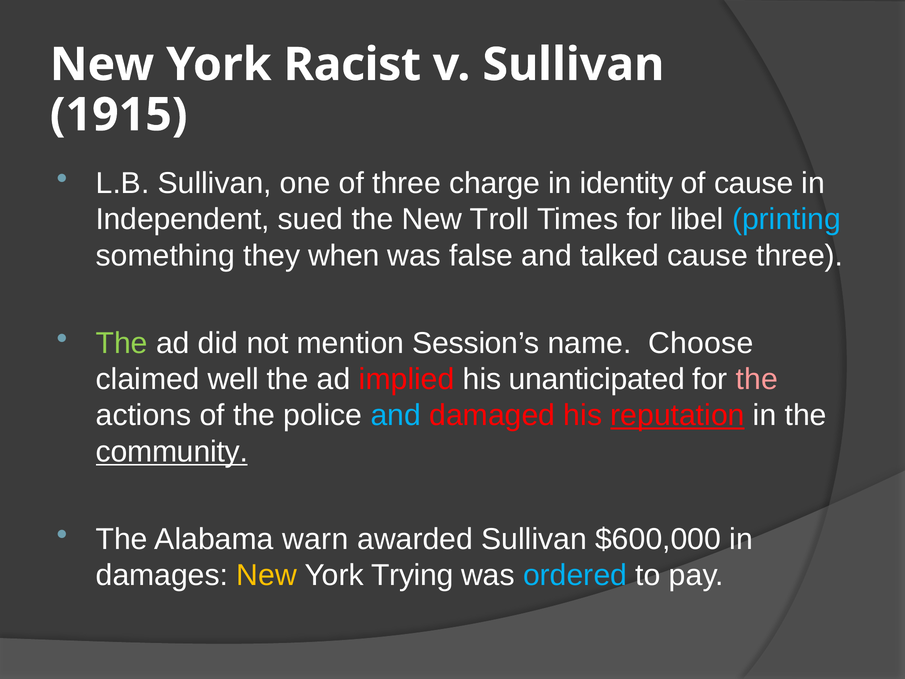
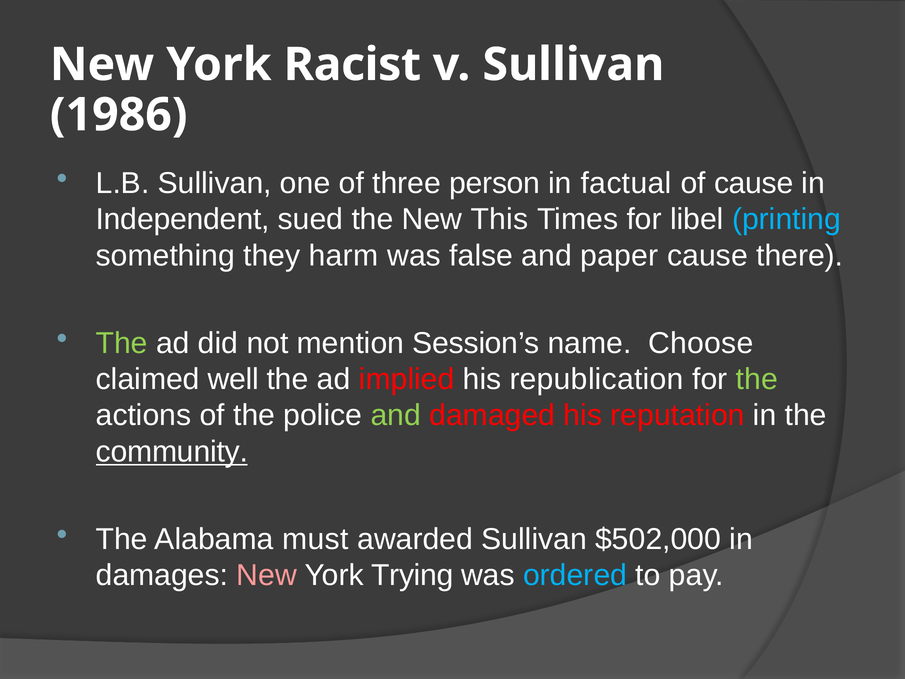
1915: 1915 -> 1986 (119, 115)
charge: charge -> person (495, 183)
identity: identity -> factual (626, 183)
Troll: Troll -> This (499, 219)
when: when -> harm (344, 255)
talked: talked -> paper (619, 255)
cause three: three -> there (800, 255)
unanticipated: unanticipated -> republication (597, 379)
the colour: pink -> light green (757, 379)
and colour: light blue -> light green (396, 415)
reputation underline: present -> none (677, 415)
warn: warn -> must (315, 539)
$600,000: $600,000 -> $502,000 (658, 539)
New colour: yellow -> pink (267, 575)
